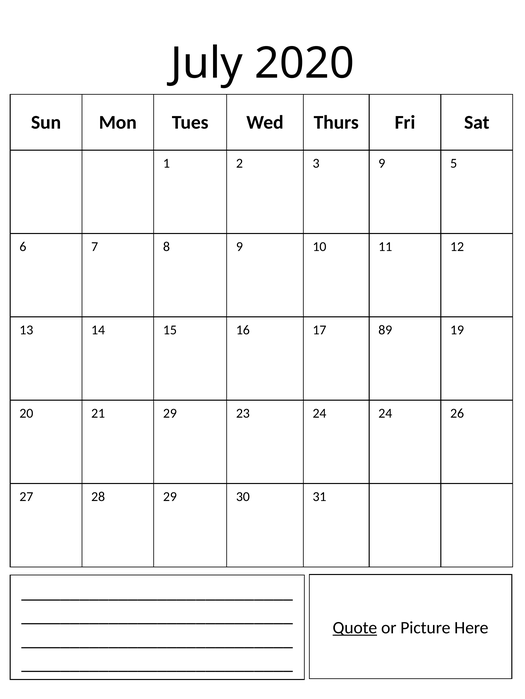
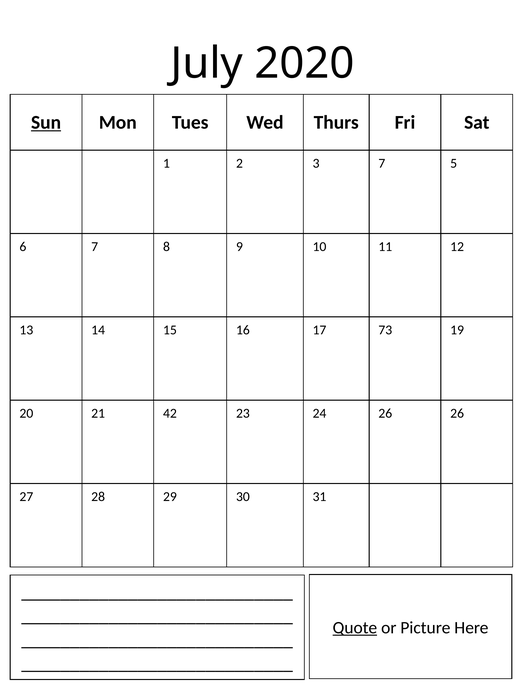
Sun underline: none -> present (46, 123)
3 9: 9 -> 7 (382, 163)
89: 89 -> 73 (385, 330)
21 29: 29 -> 42 (170, 414)
24 24: 24 -> 26 (385, 414)
